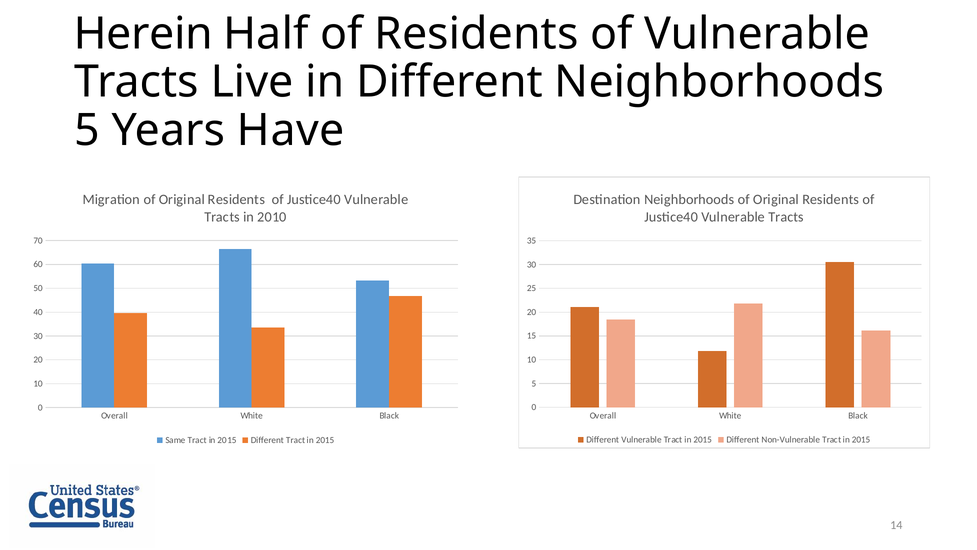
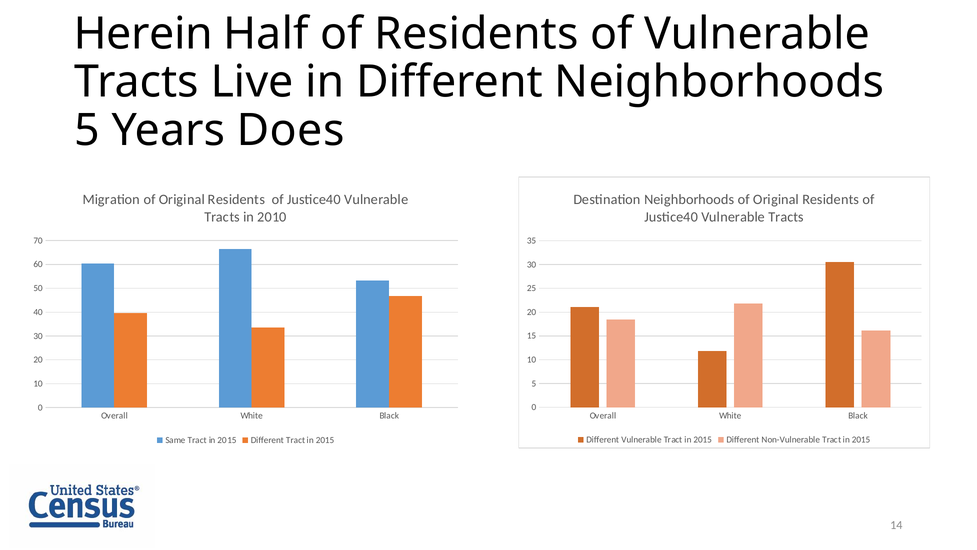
Have: Have -> Does (291, 130)
